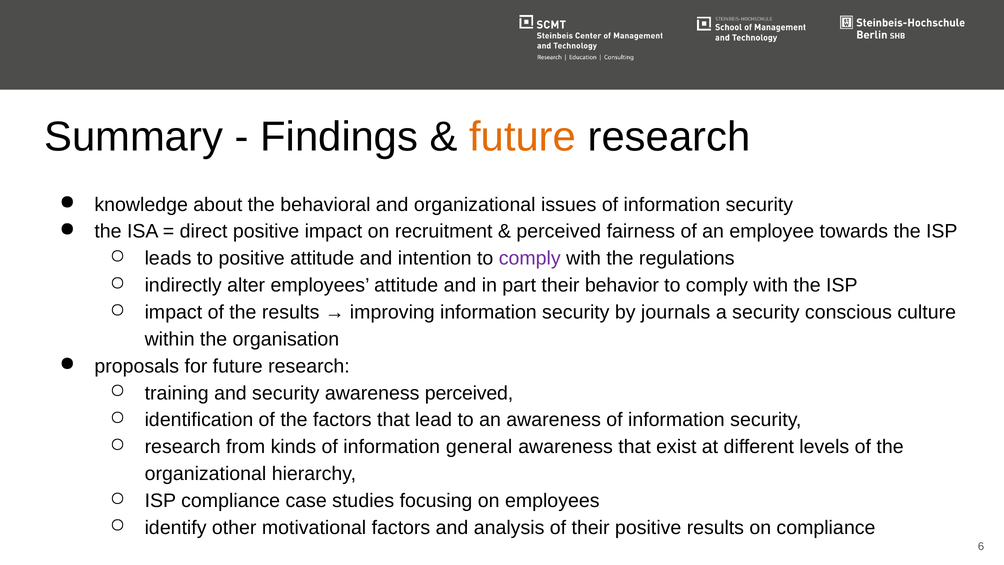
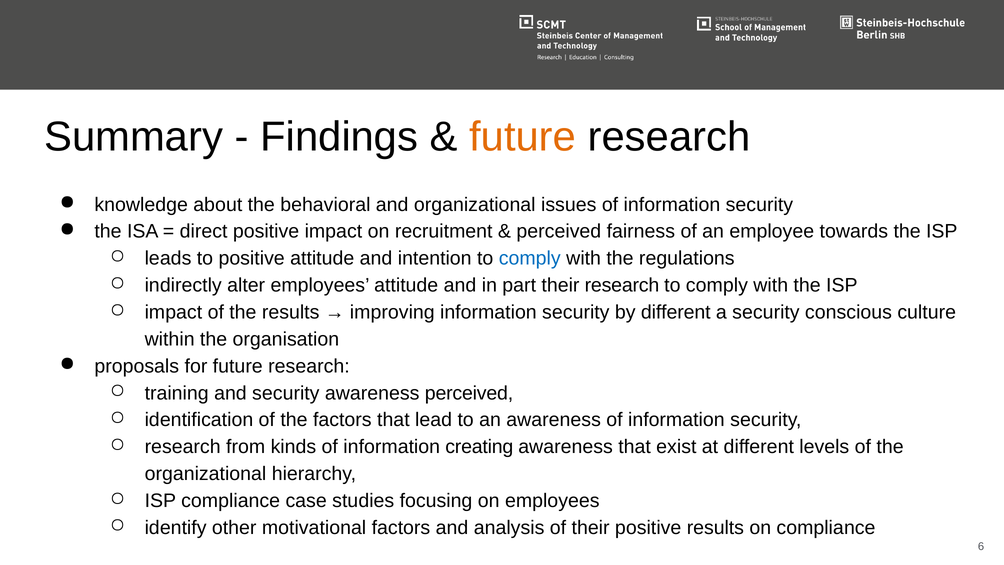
comply colour: purple -> blue (530, 258)
their behavior: behavior -> research (622, 285)
by journals: journals -> different (676, 312)
general: general -> creating (479, 447)
